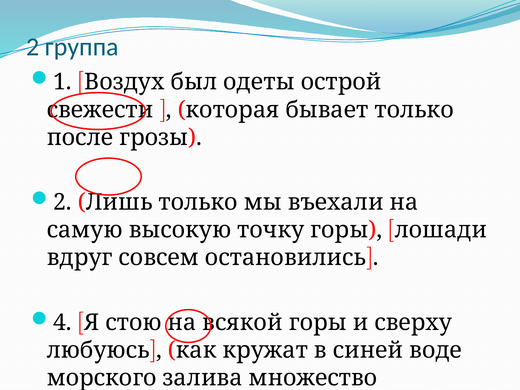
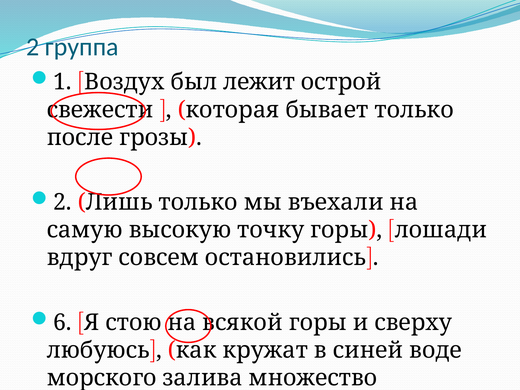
одеты: одеты -> лежит (259, 82)
4: 4 -> 6 (62, 322)
